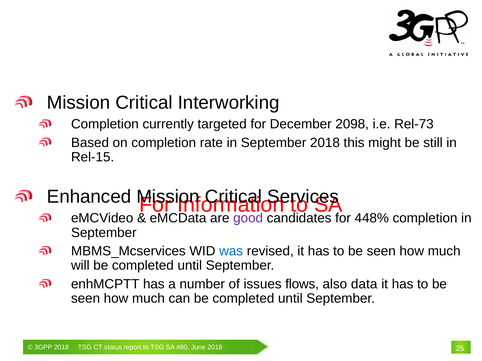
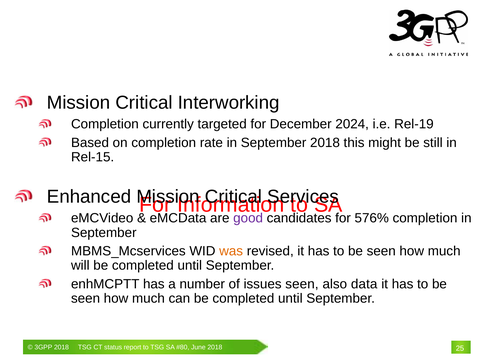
2098: 2098 -> 2024 (352, 124)
Rel-73: Rel-73 -> Rel-19 (414, 124)
448%: 448% -> 576% (372, 218)
was colour: blue -> orange (231, 251)
issues flows: flows -> seen (302, 284)
